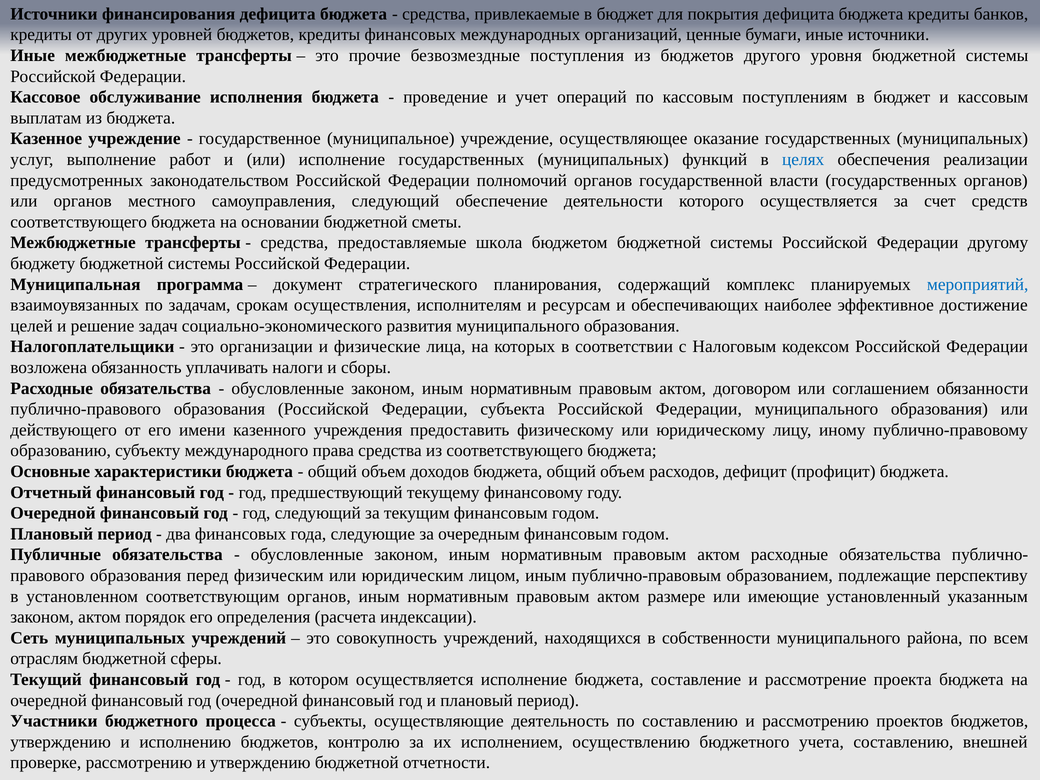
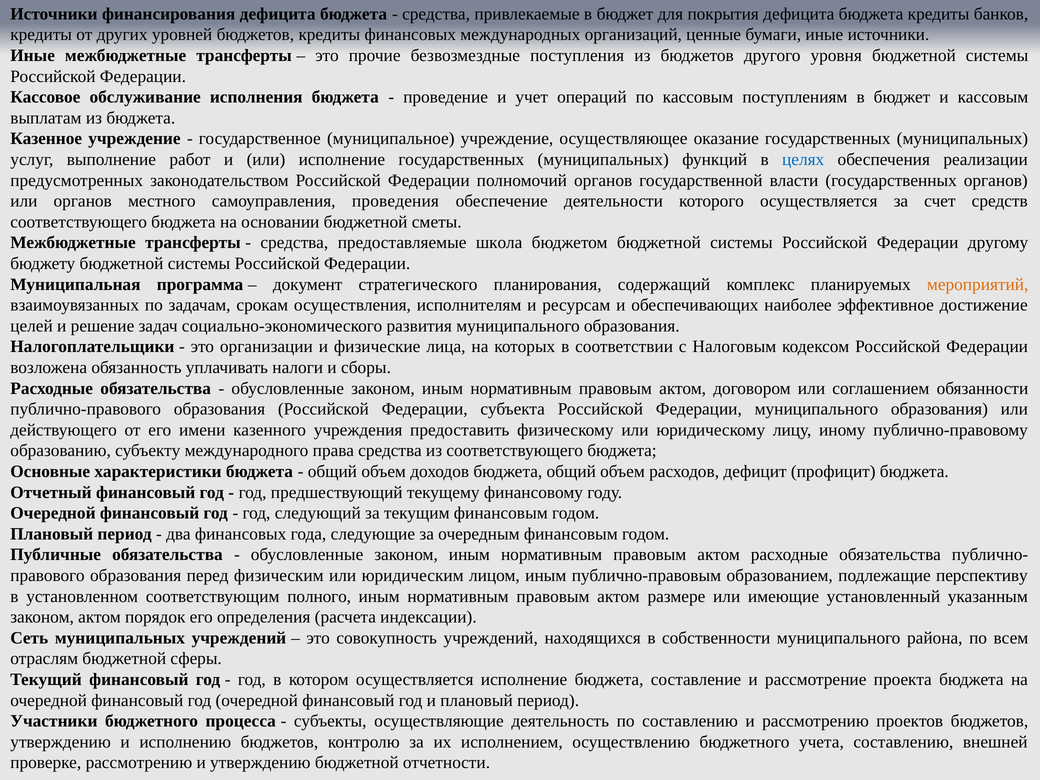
самоуправления следующий: следующий -> проведения (395, 201)
мероприятий colour: blue -> orange (978, 284)
соответствующим органов: органов -> полного (319, 596)
